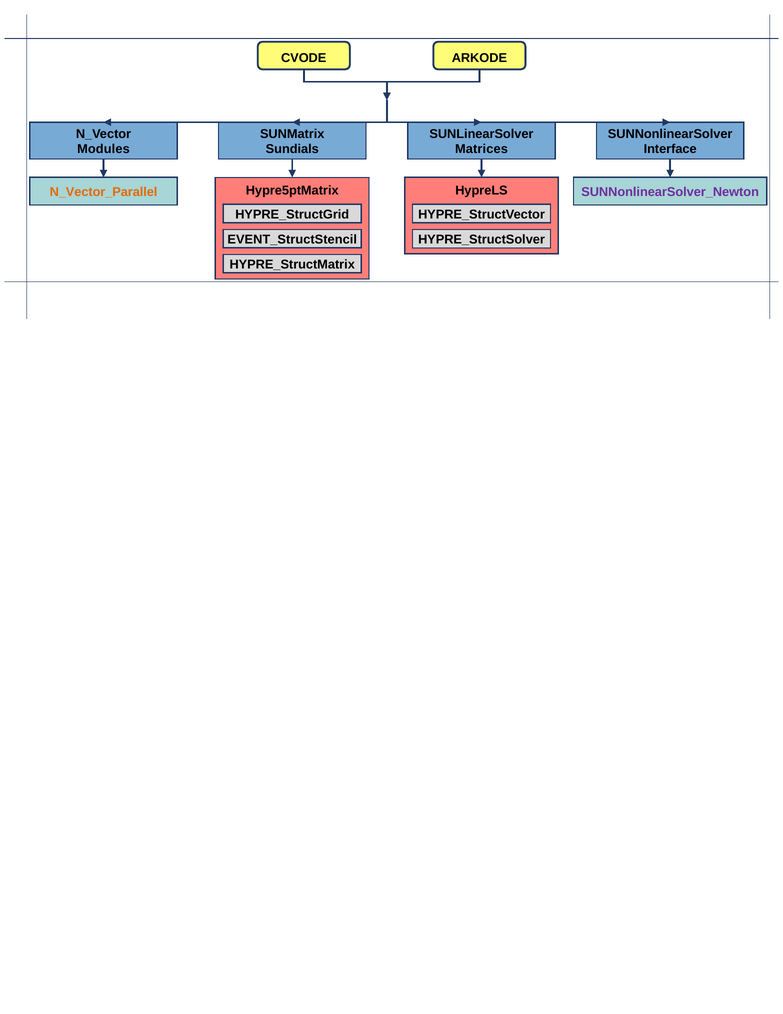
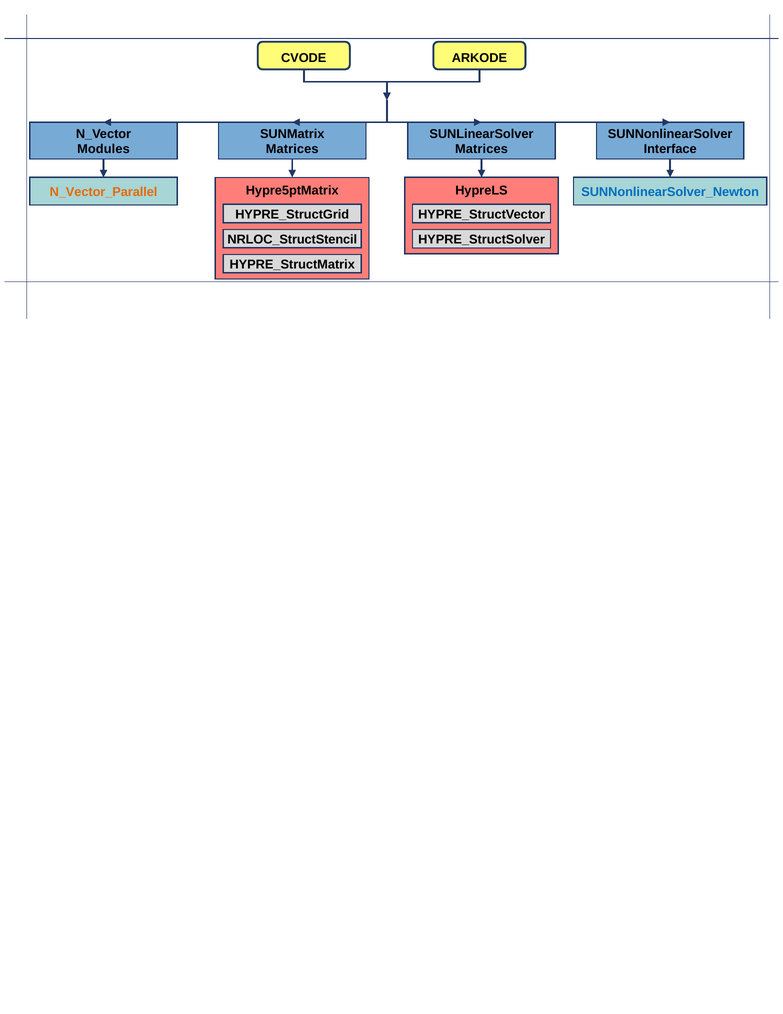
Sundials: Sundials -> Matrices (292, 149)
SUNNonlinearSolver_Newton colour: purple -> blue (670, 192)
EVENT_StructStencil: EVENT_StructStencil -> NRLOC_StructStencil (292, 239)
